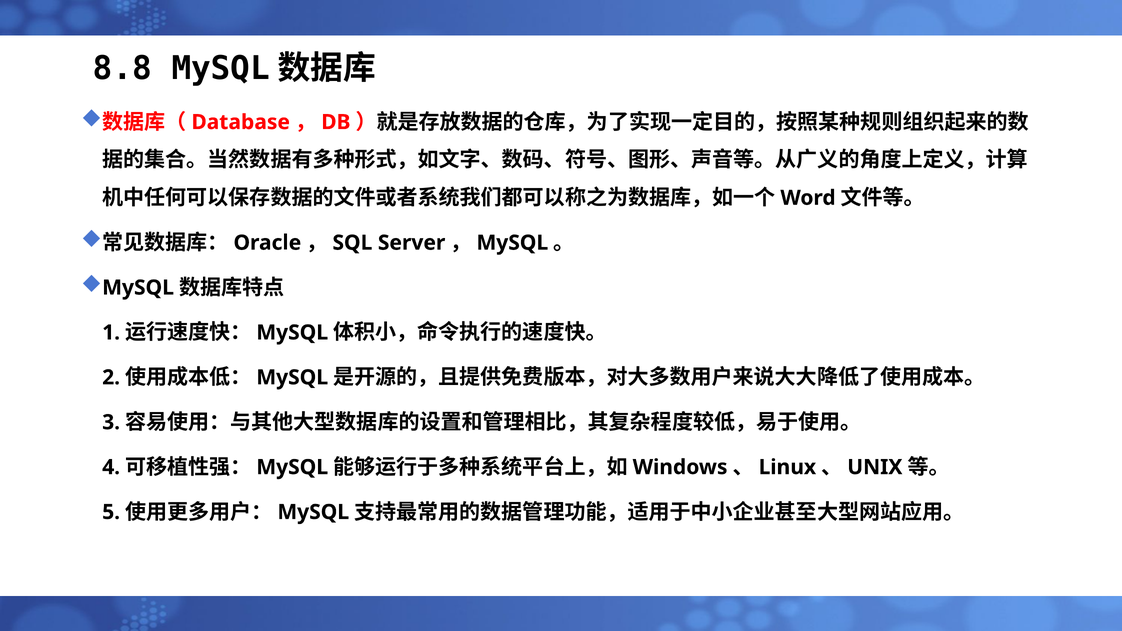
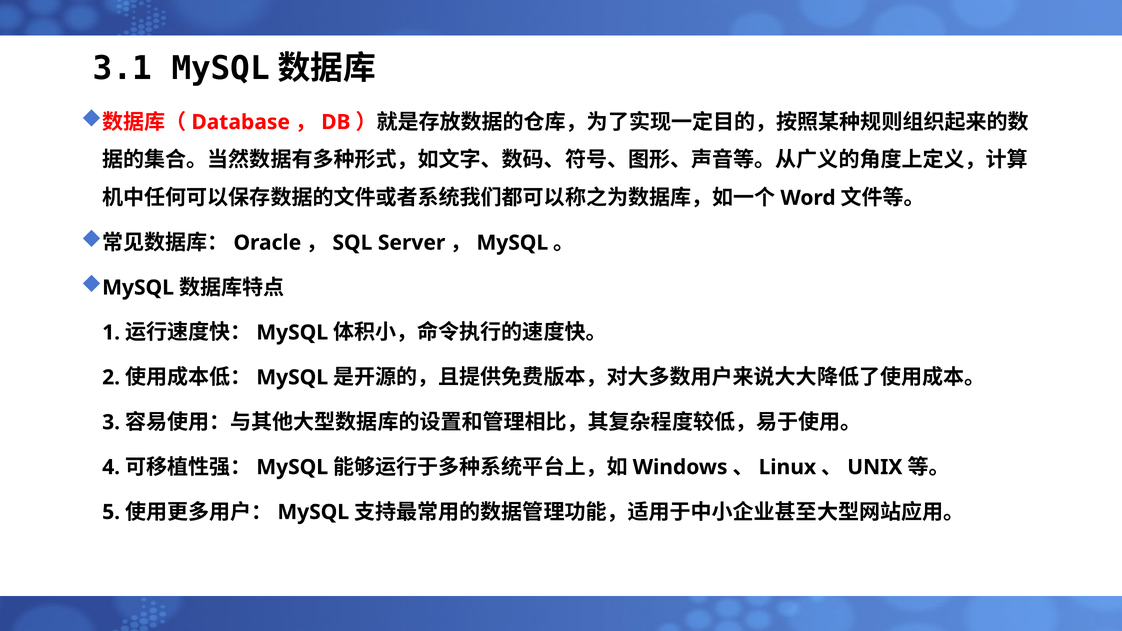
8.8: 8.8 -> 3.1 (122, 68)
